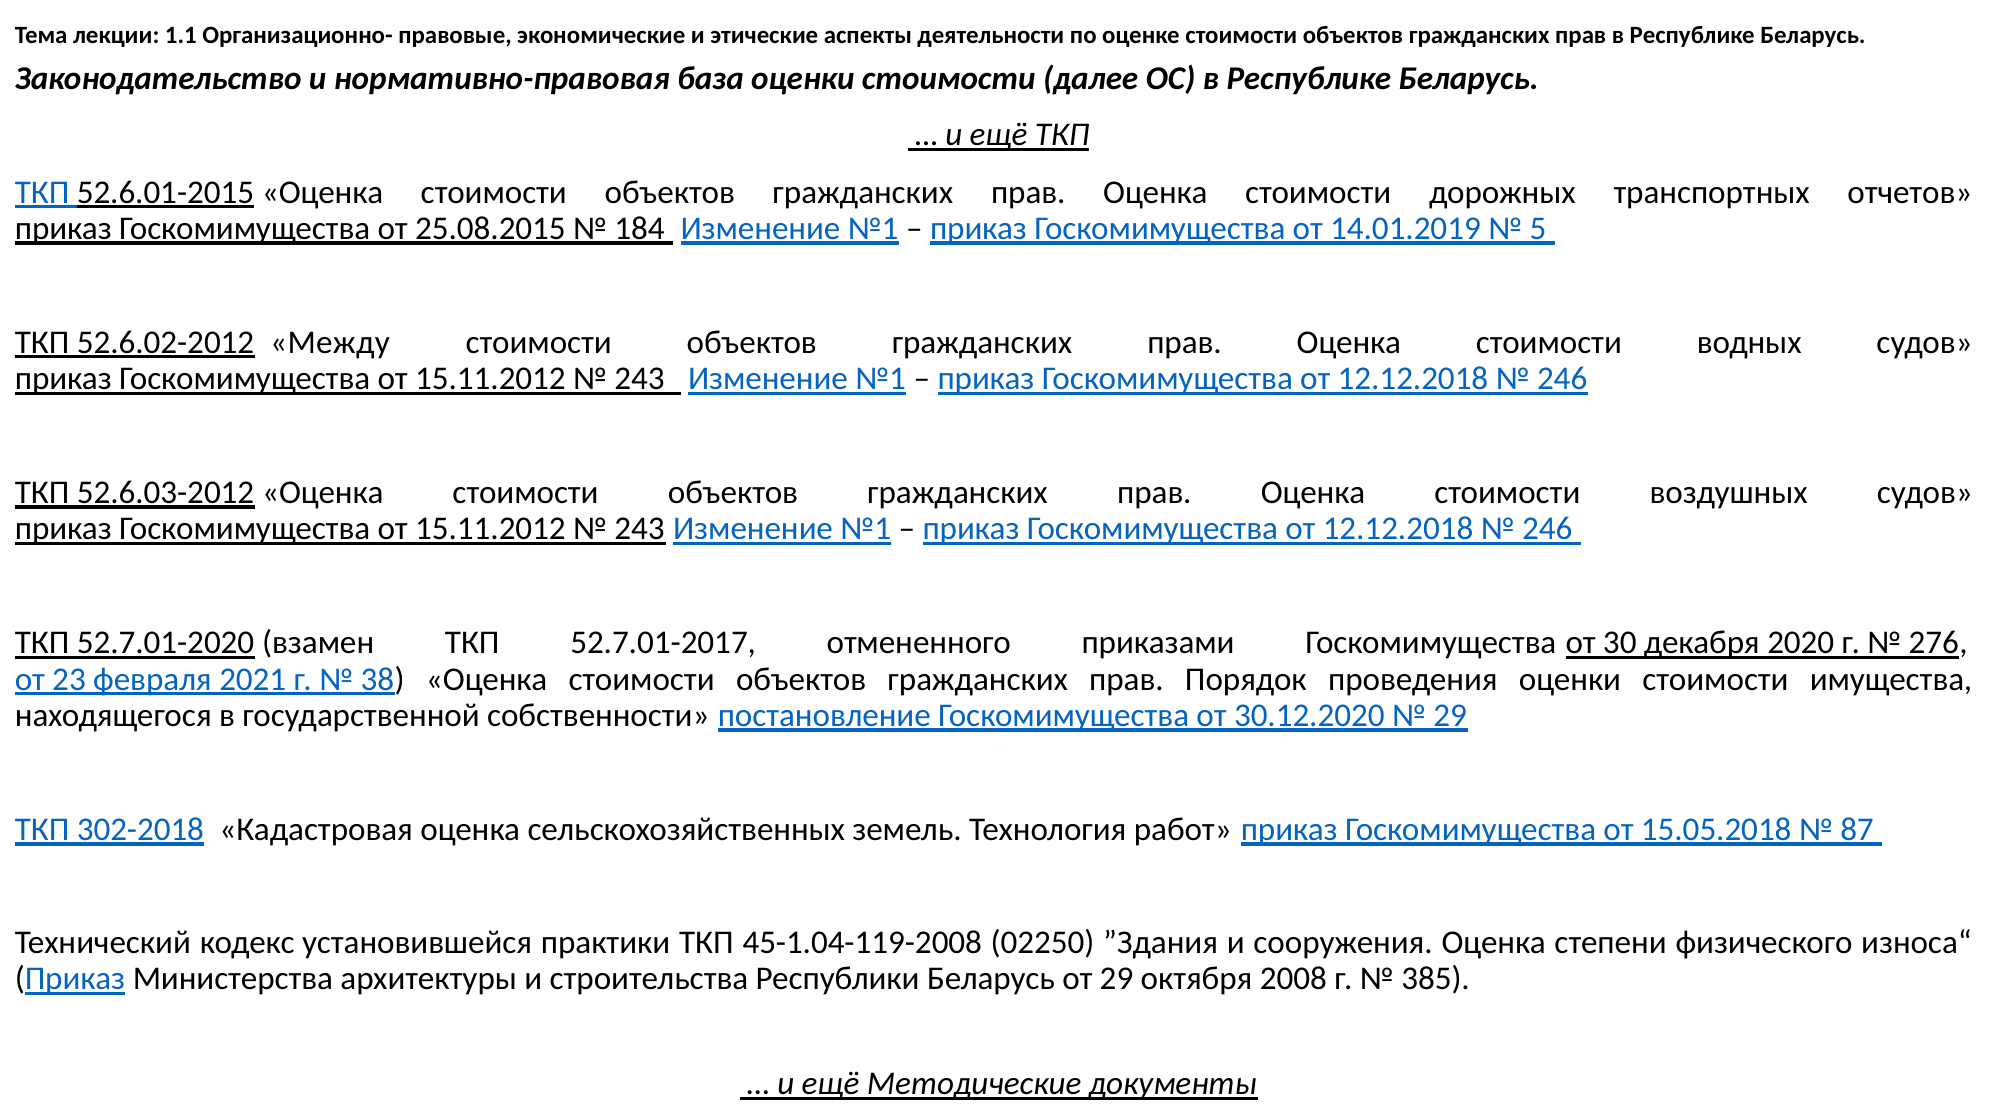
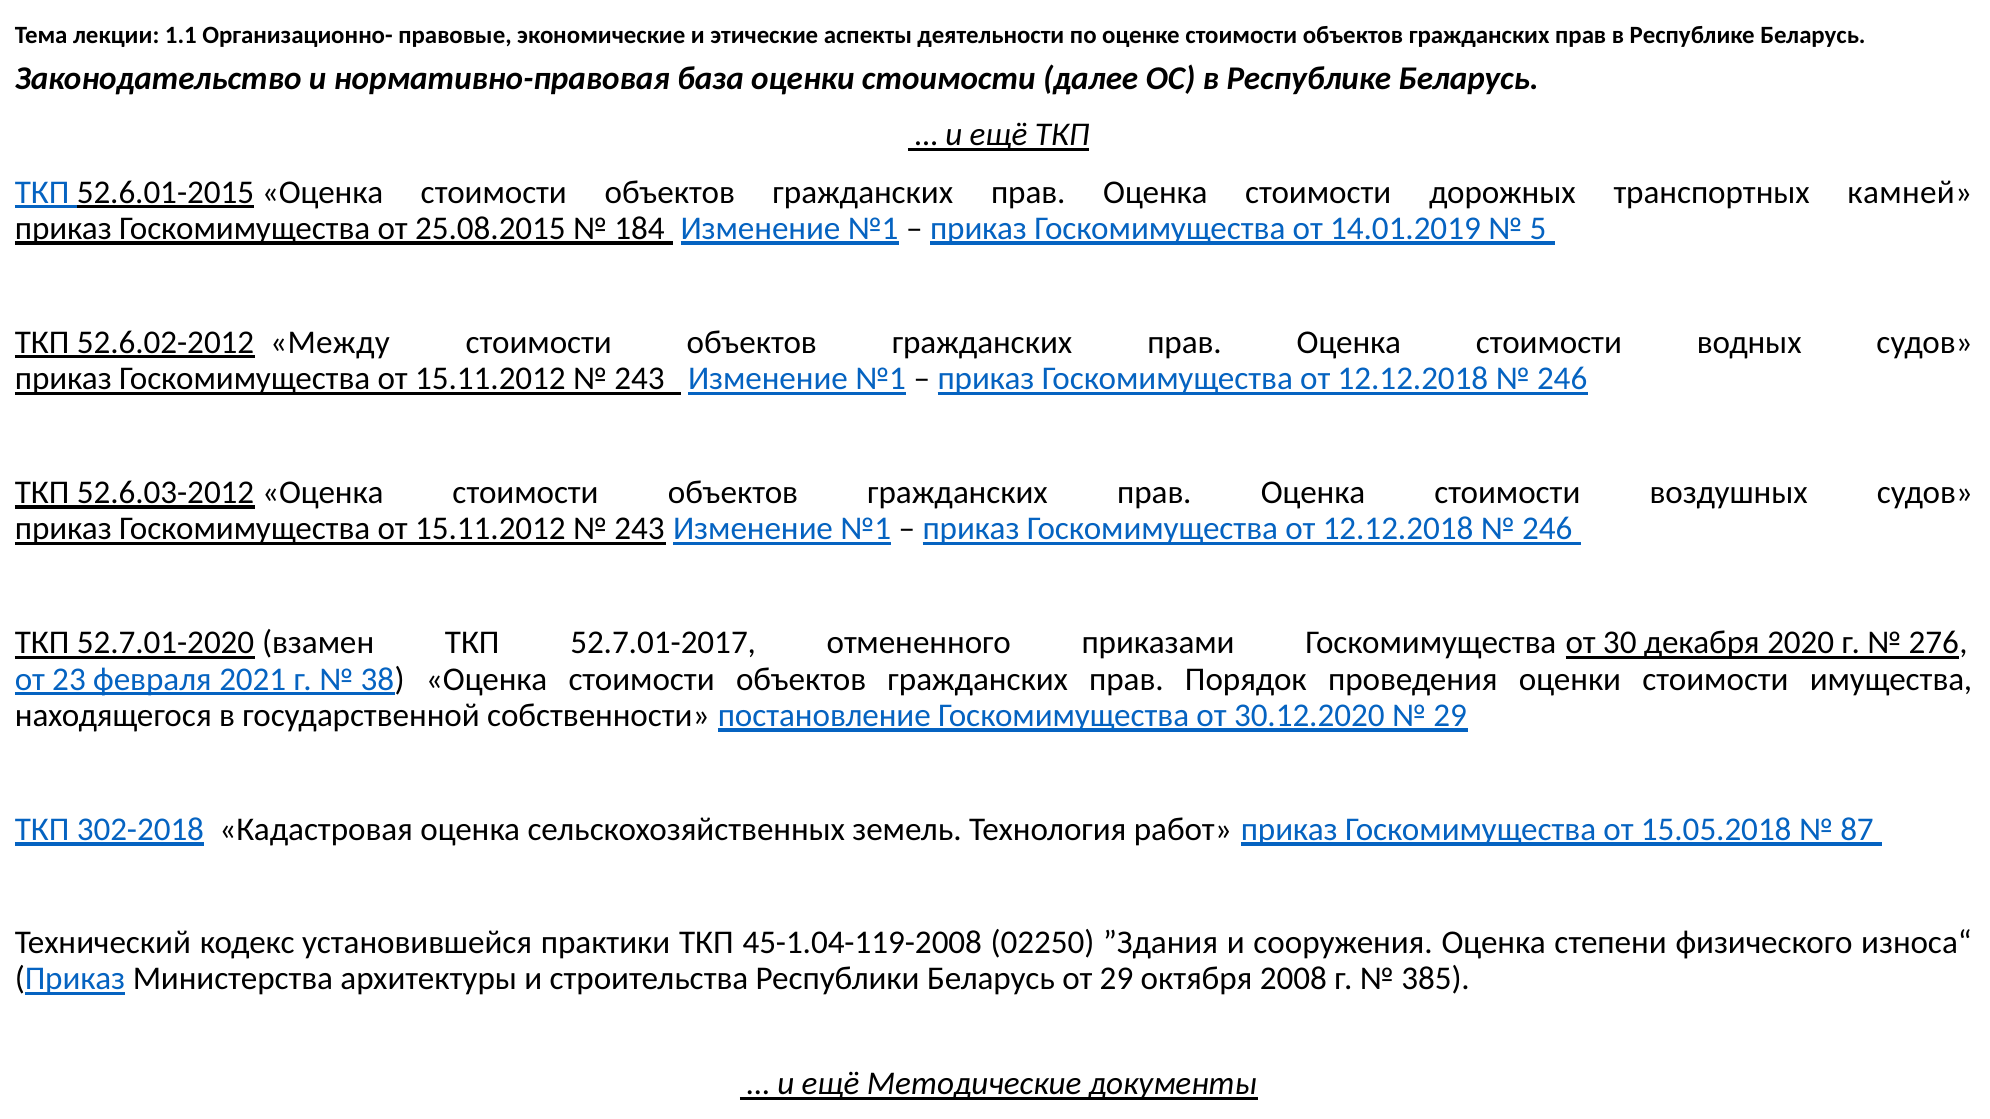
отчетов: отчетов -> камней (1910, 192)
